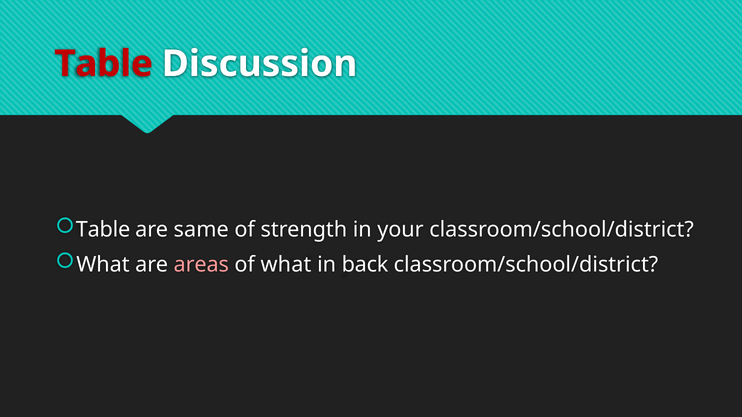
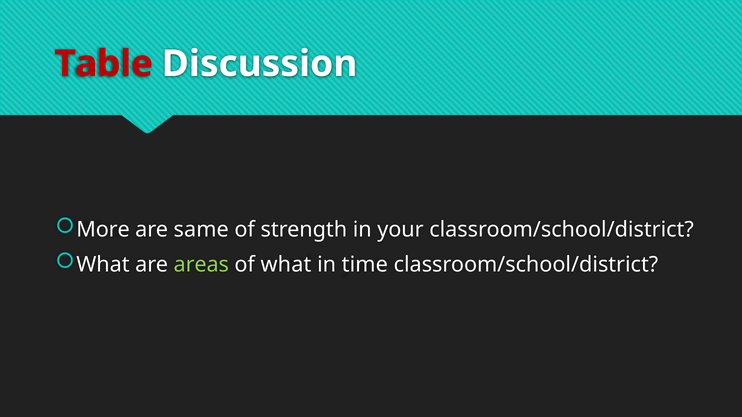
Table: Table -> More (103, 230)
areas colour: pink -> light green (201, 265)
back: back -> time (365, 265)
